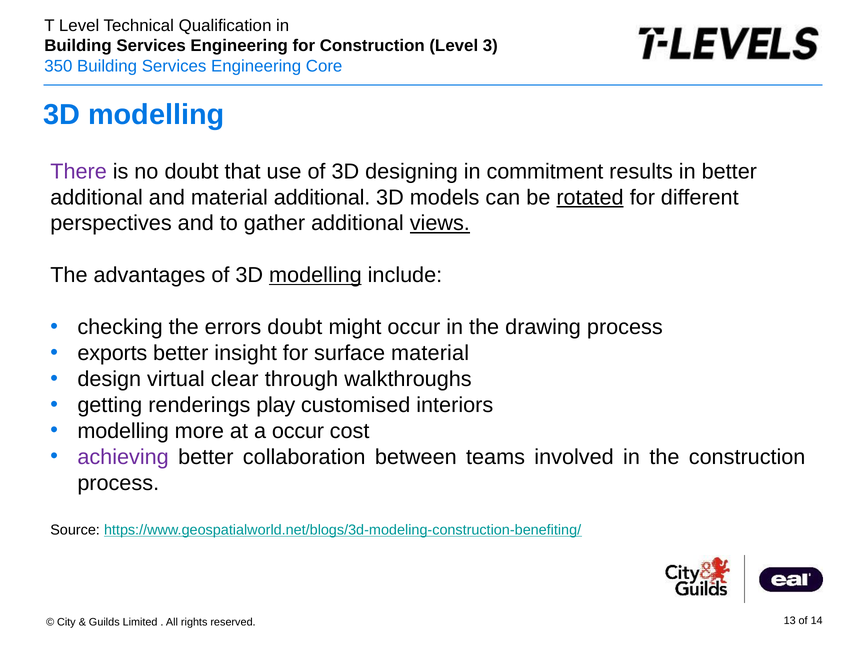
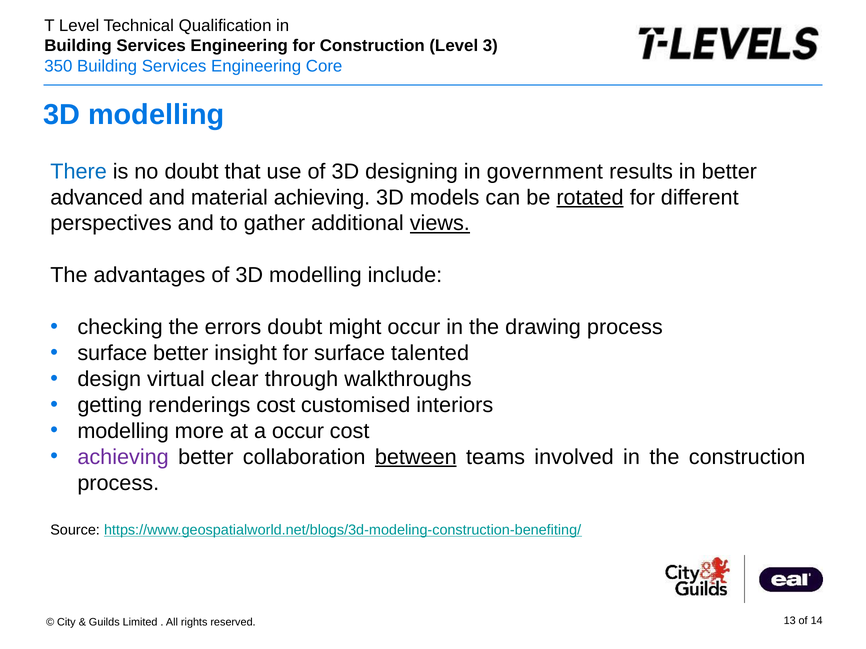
There colour: purple -> blue (79, 172)
commitment: commitment -> government (545, 172)
additional: additional -> advanced (97, 198)
material additional: additional -> achieving (322, 198)
modelling underline: present -> none (315, 275)
exports: exports -> surface (112, 353)
surface material: material -> talented (430, 353)
renderings play: play -> cost (276, 405)
between underline: none -> present (416, 457)
